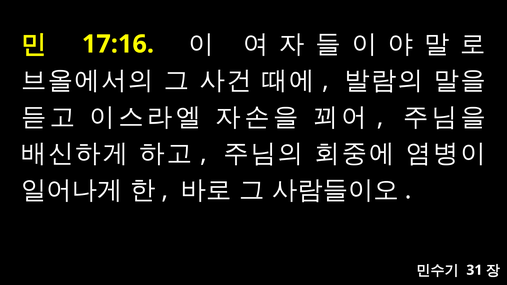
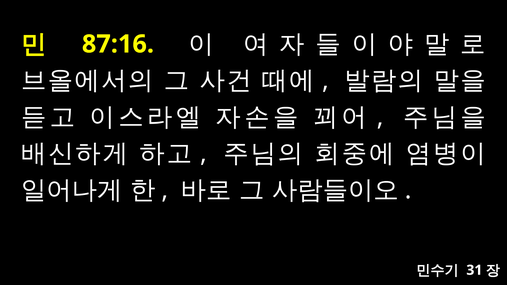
17:16: 17:16 -> 87:16 (118, 44)
